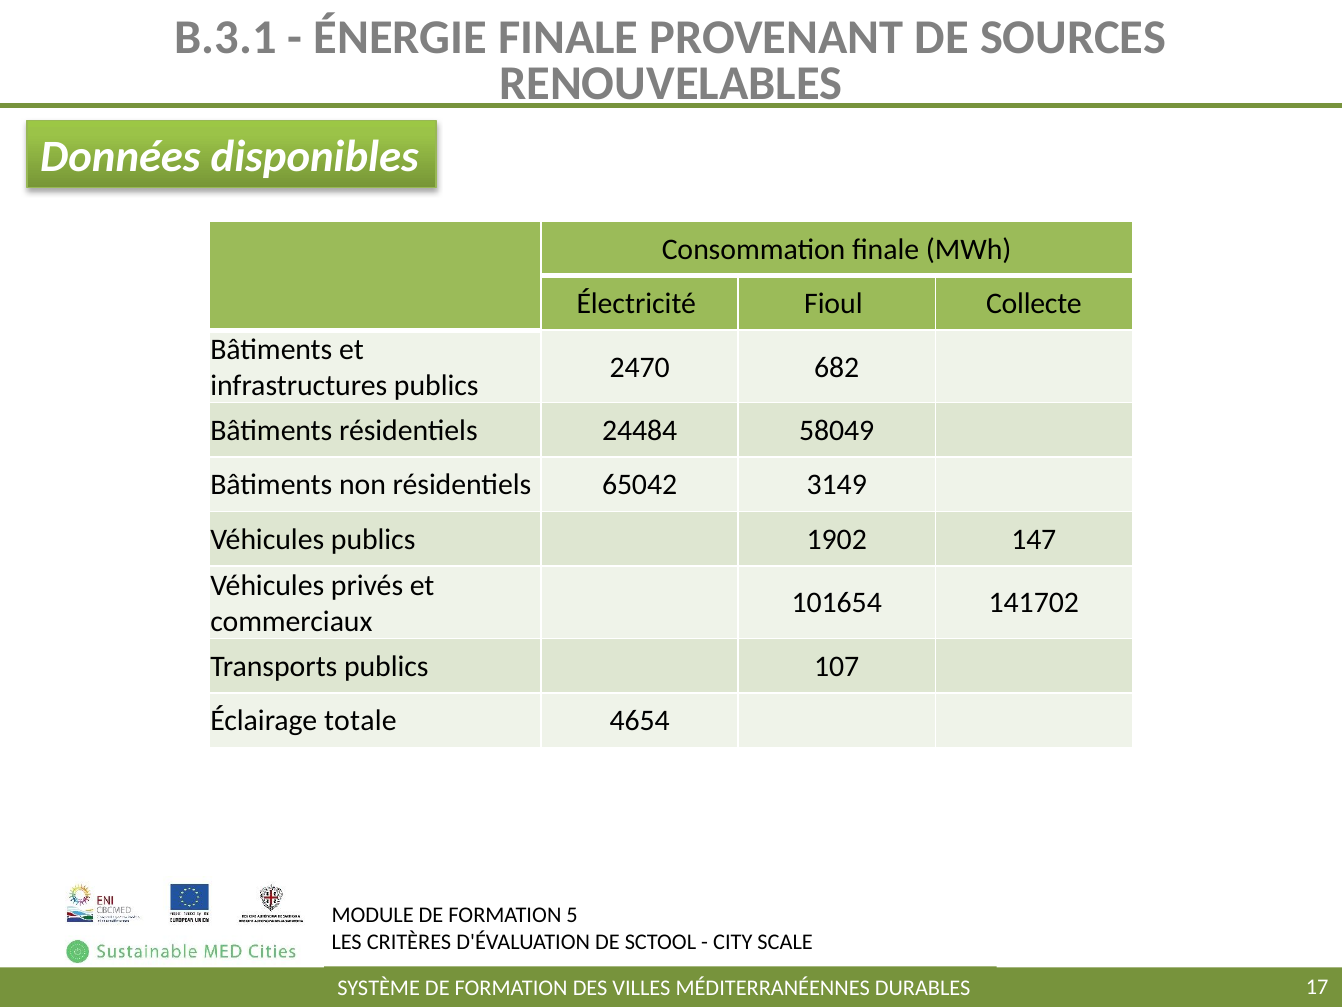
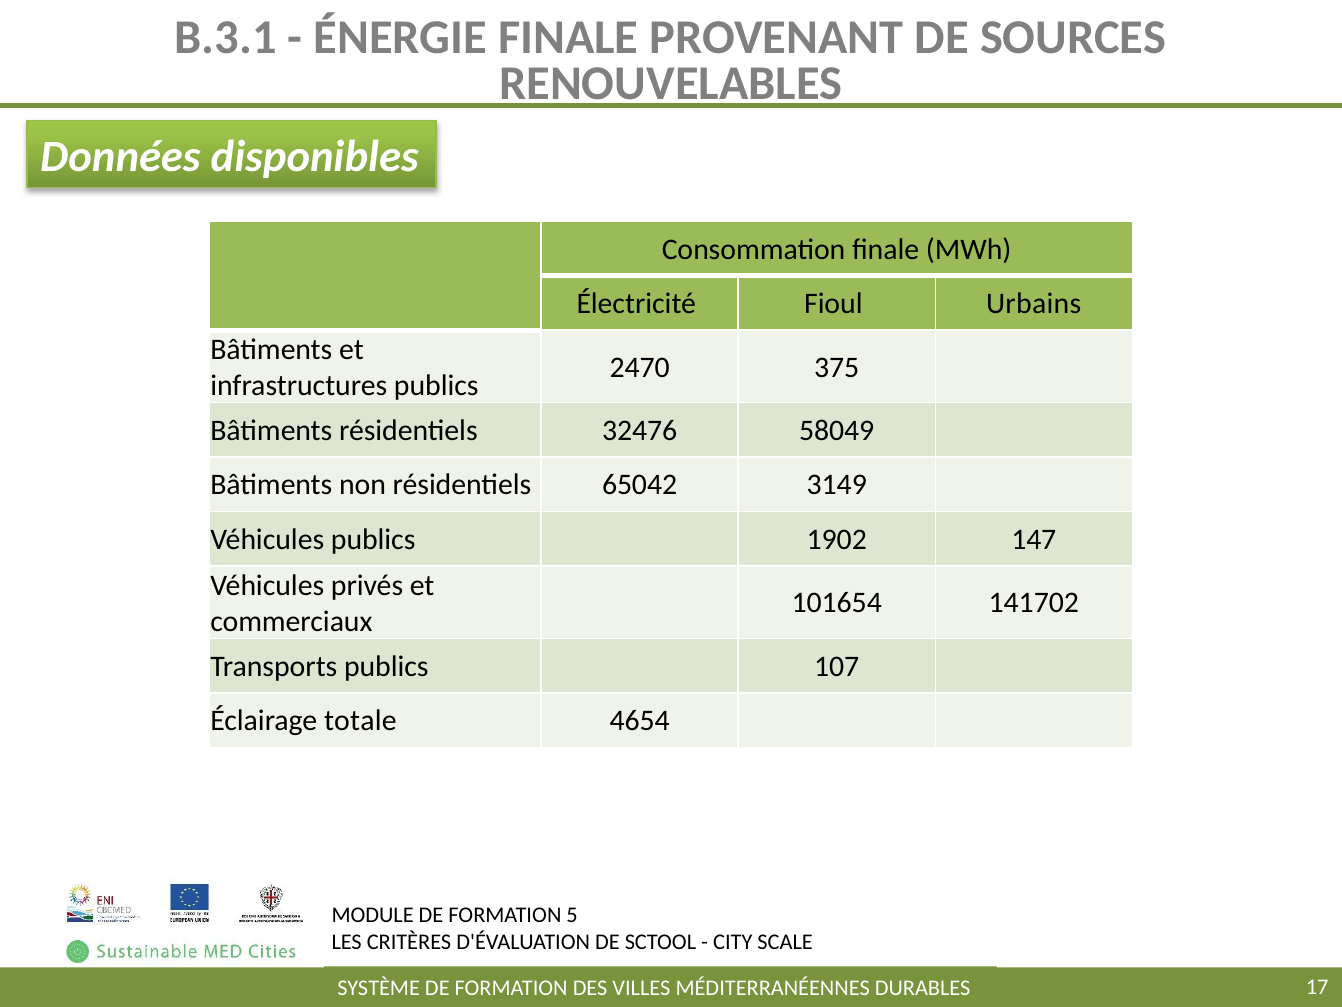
Collecte: Collecte -> Urbains (1034, 304)
682: 682 -> 375 (837, 367)
24484: 24484 -> 32476 (640, 430)
